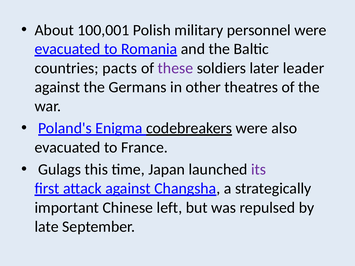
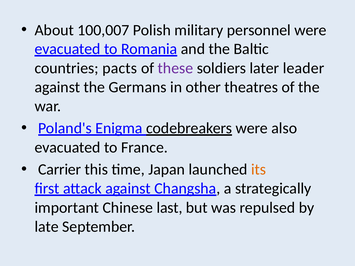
100,001: 100,001 -> 100,007 (103, 30)
Gulags: Gulags -> Carrier (60, 170)
its colour: purple -> orange (259, 170)
left: left -> last (170, 208)
